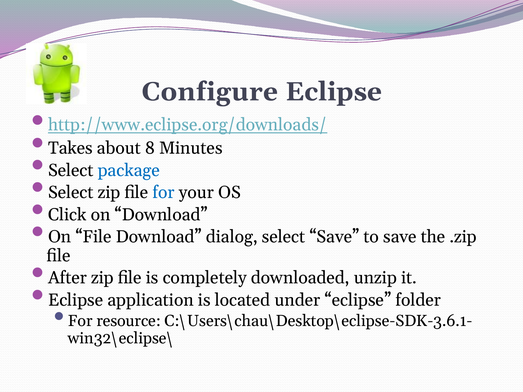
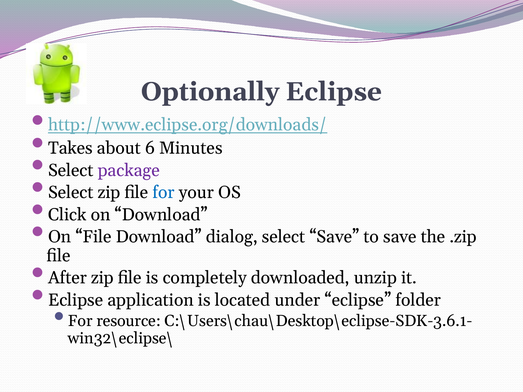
Configure: Configure -> Optionally (210, 92)
8: 8 -> 6 (150, 148)
package colour: blue -> purple (129, 170)
